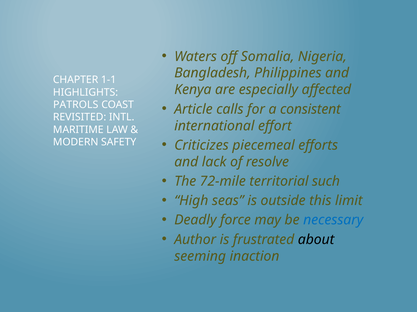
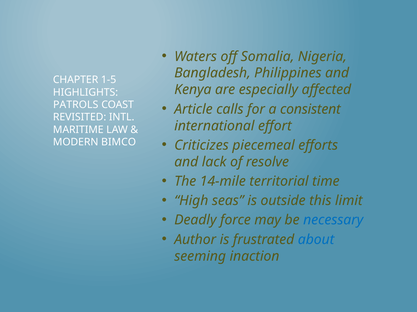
1-1: 1-1 -> 1-5 (109, 80)
SAFETY: SAFETY -> BIMCO (119, 143)
72-mile: 72-mile -> 14-mile (223, 182)
such: such -> time (326, 182)
about colour: black -> blue (316, 240)
